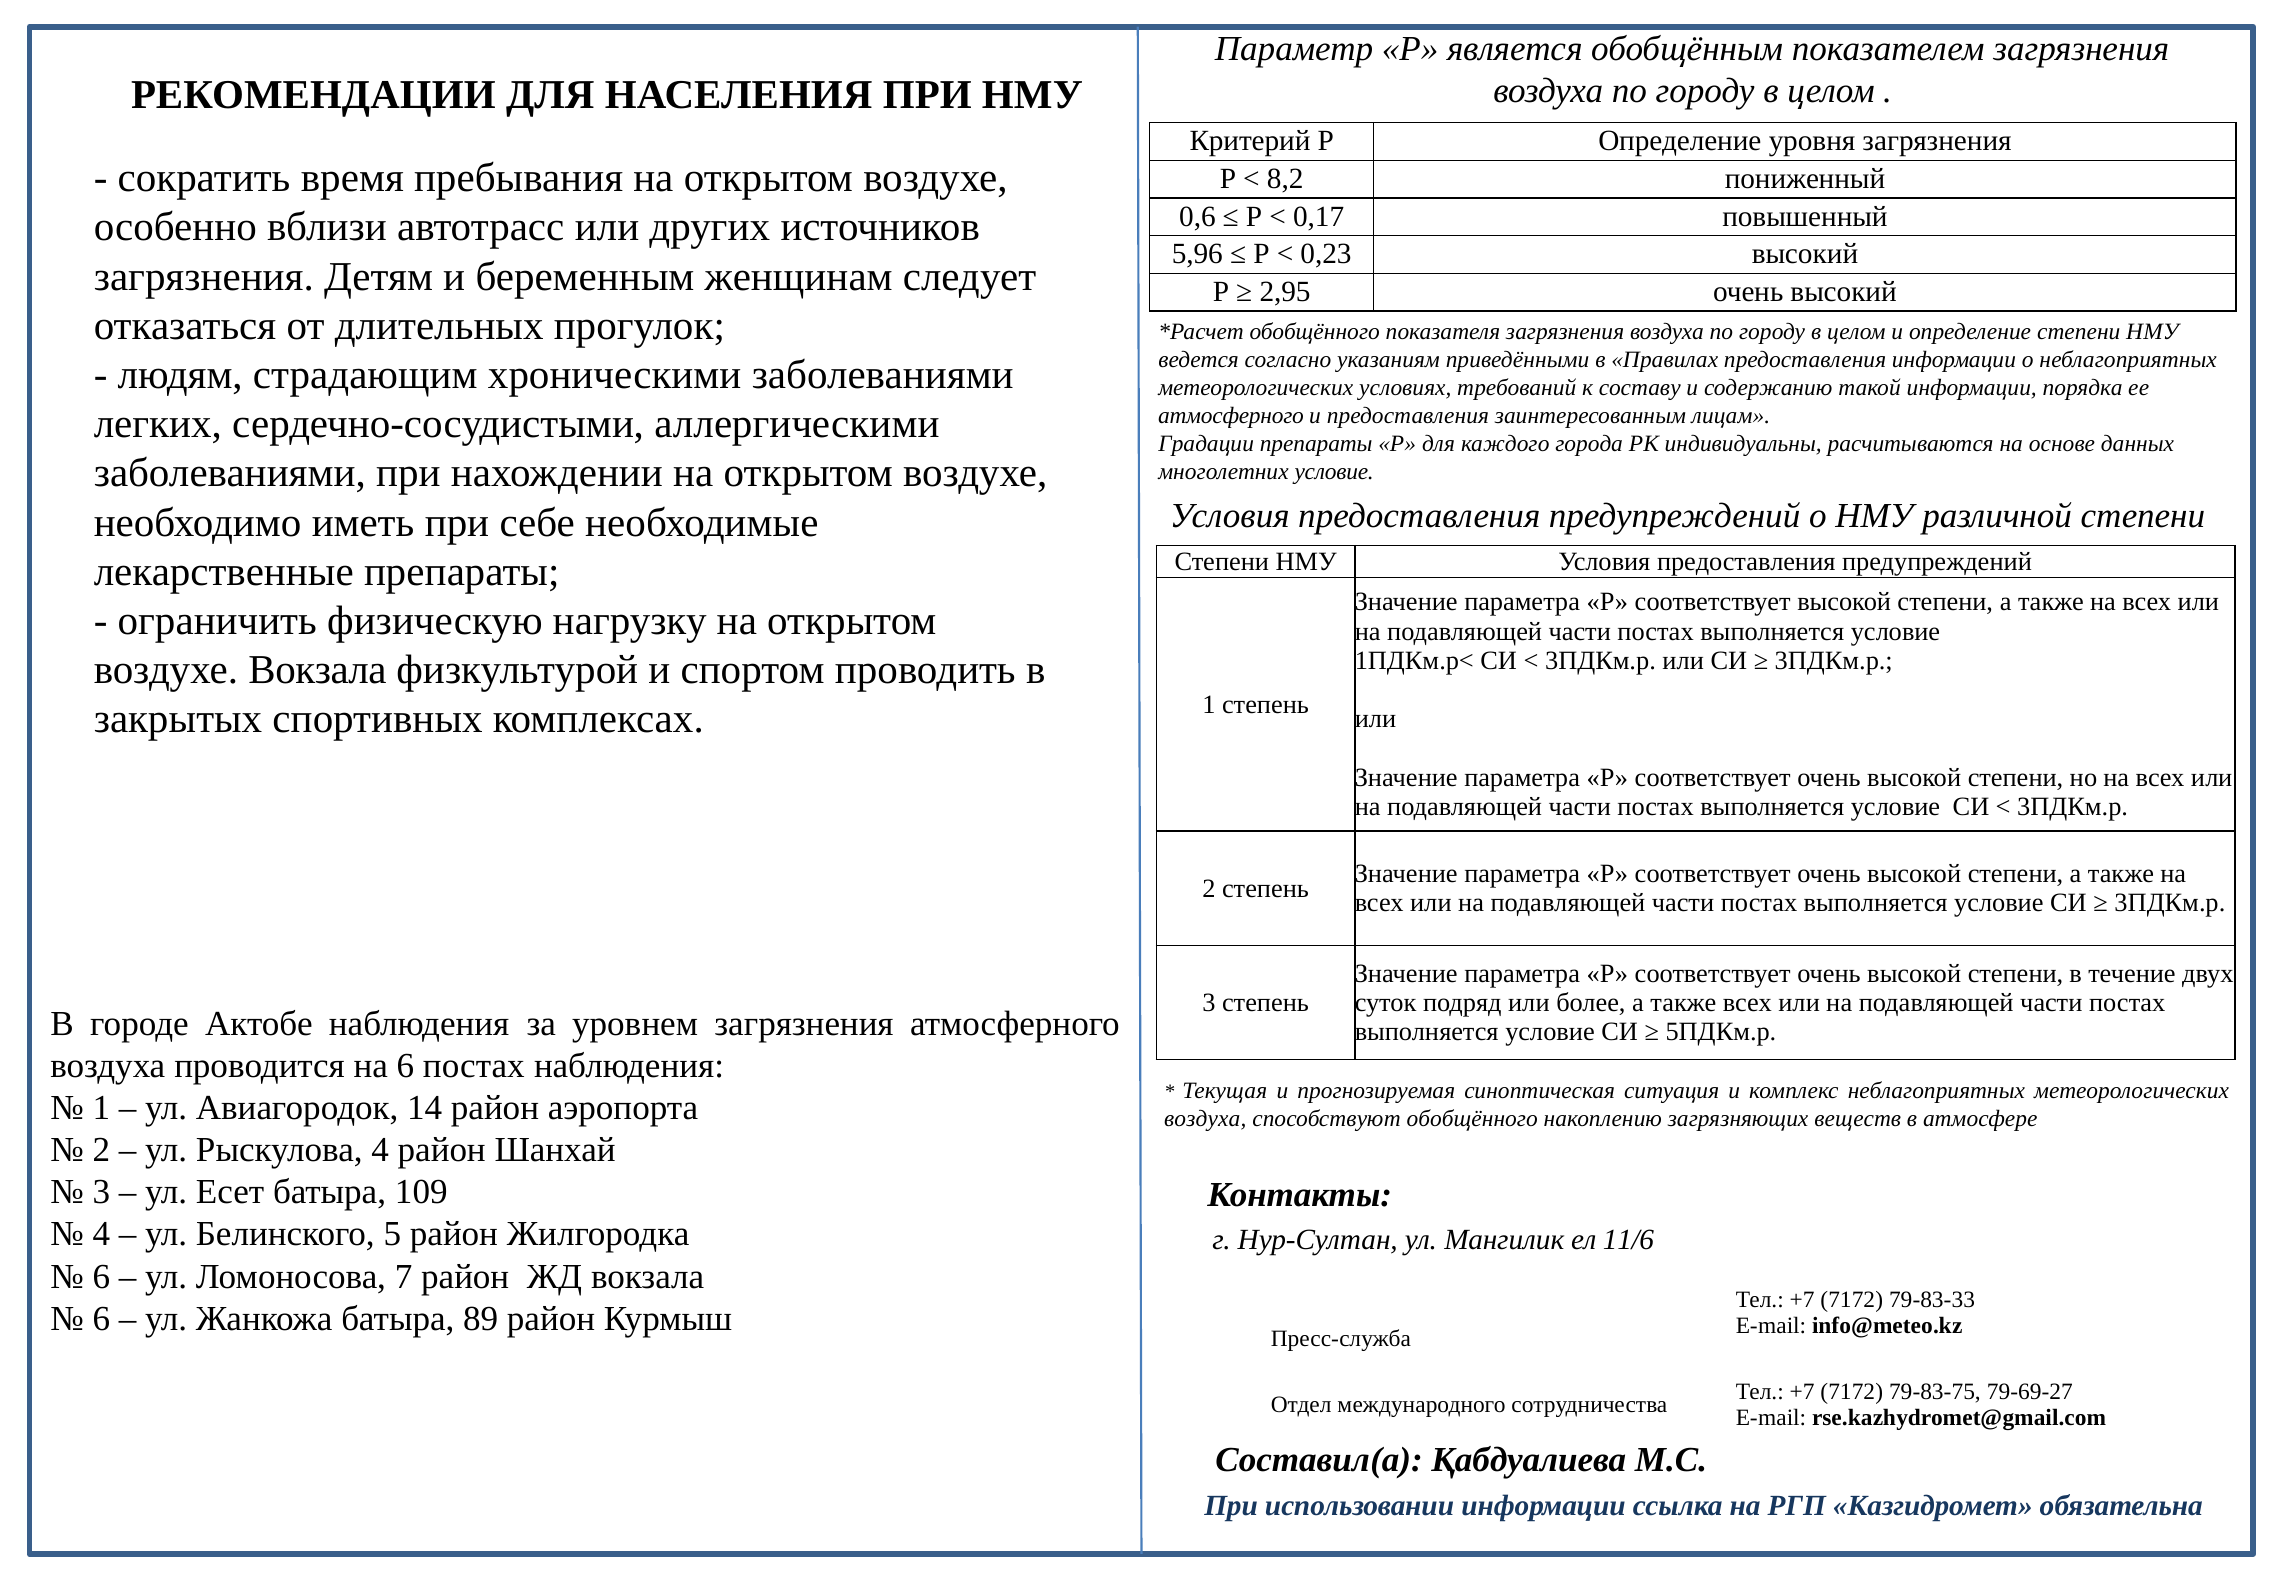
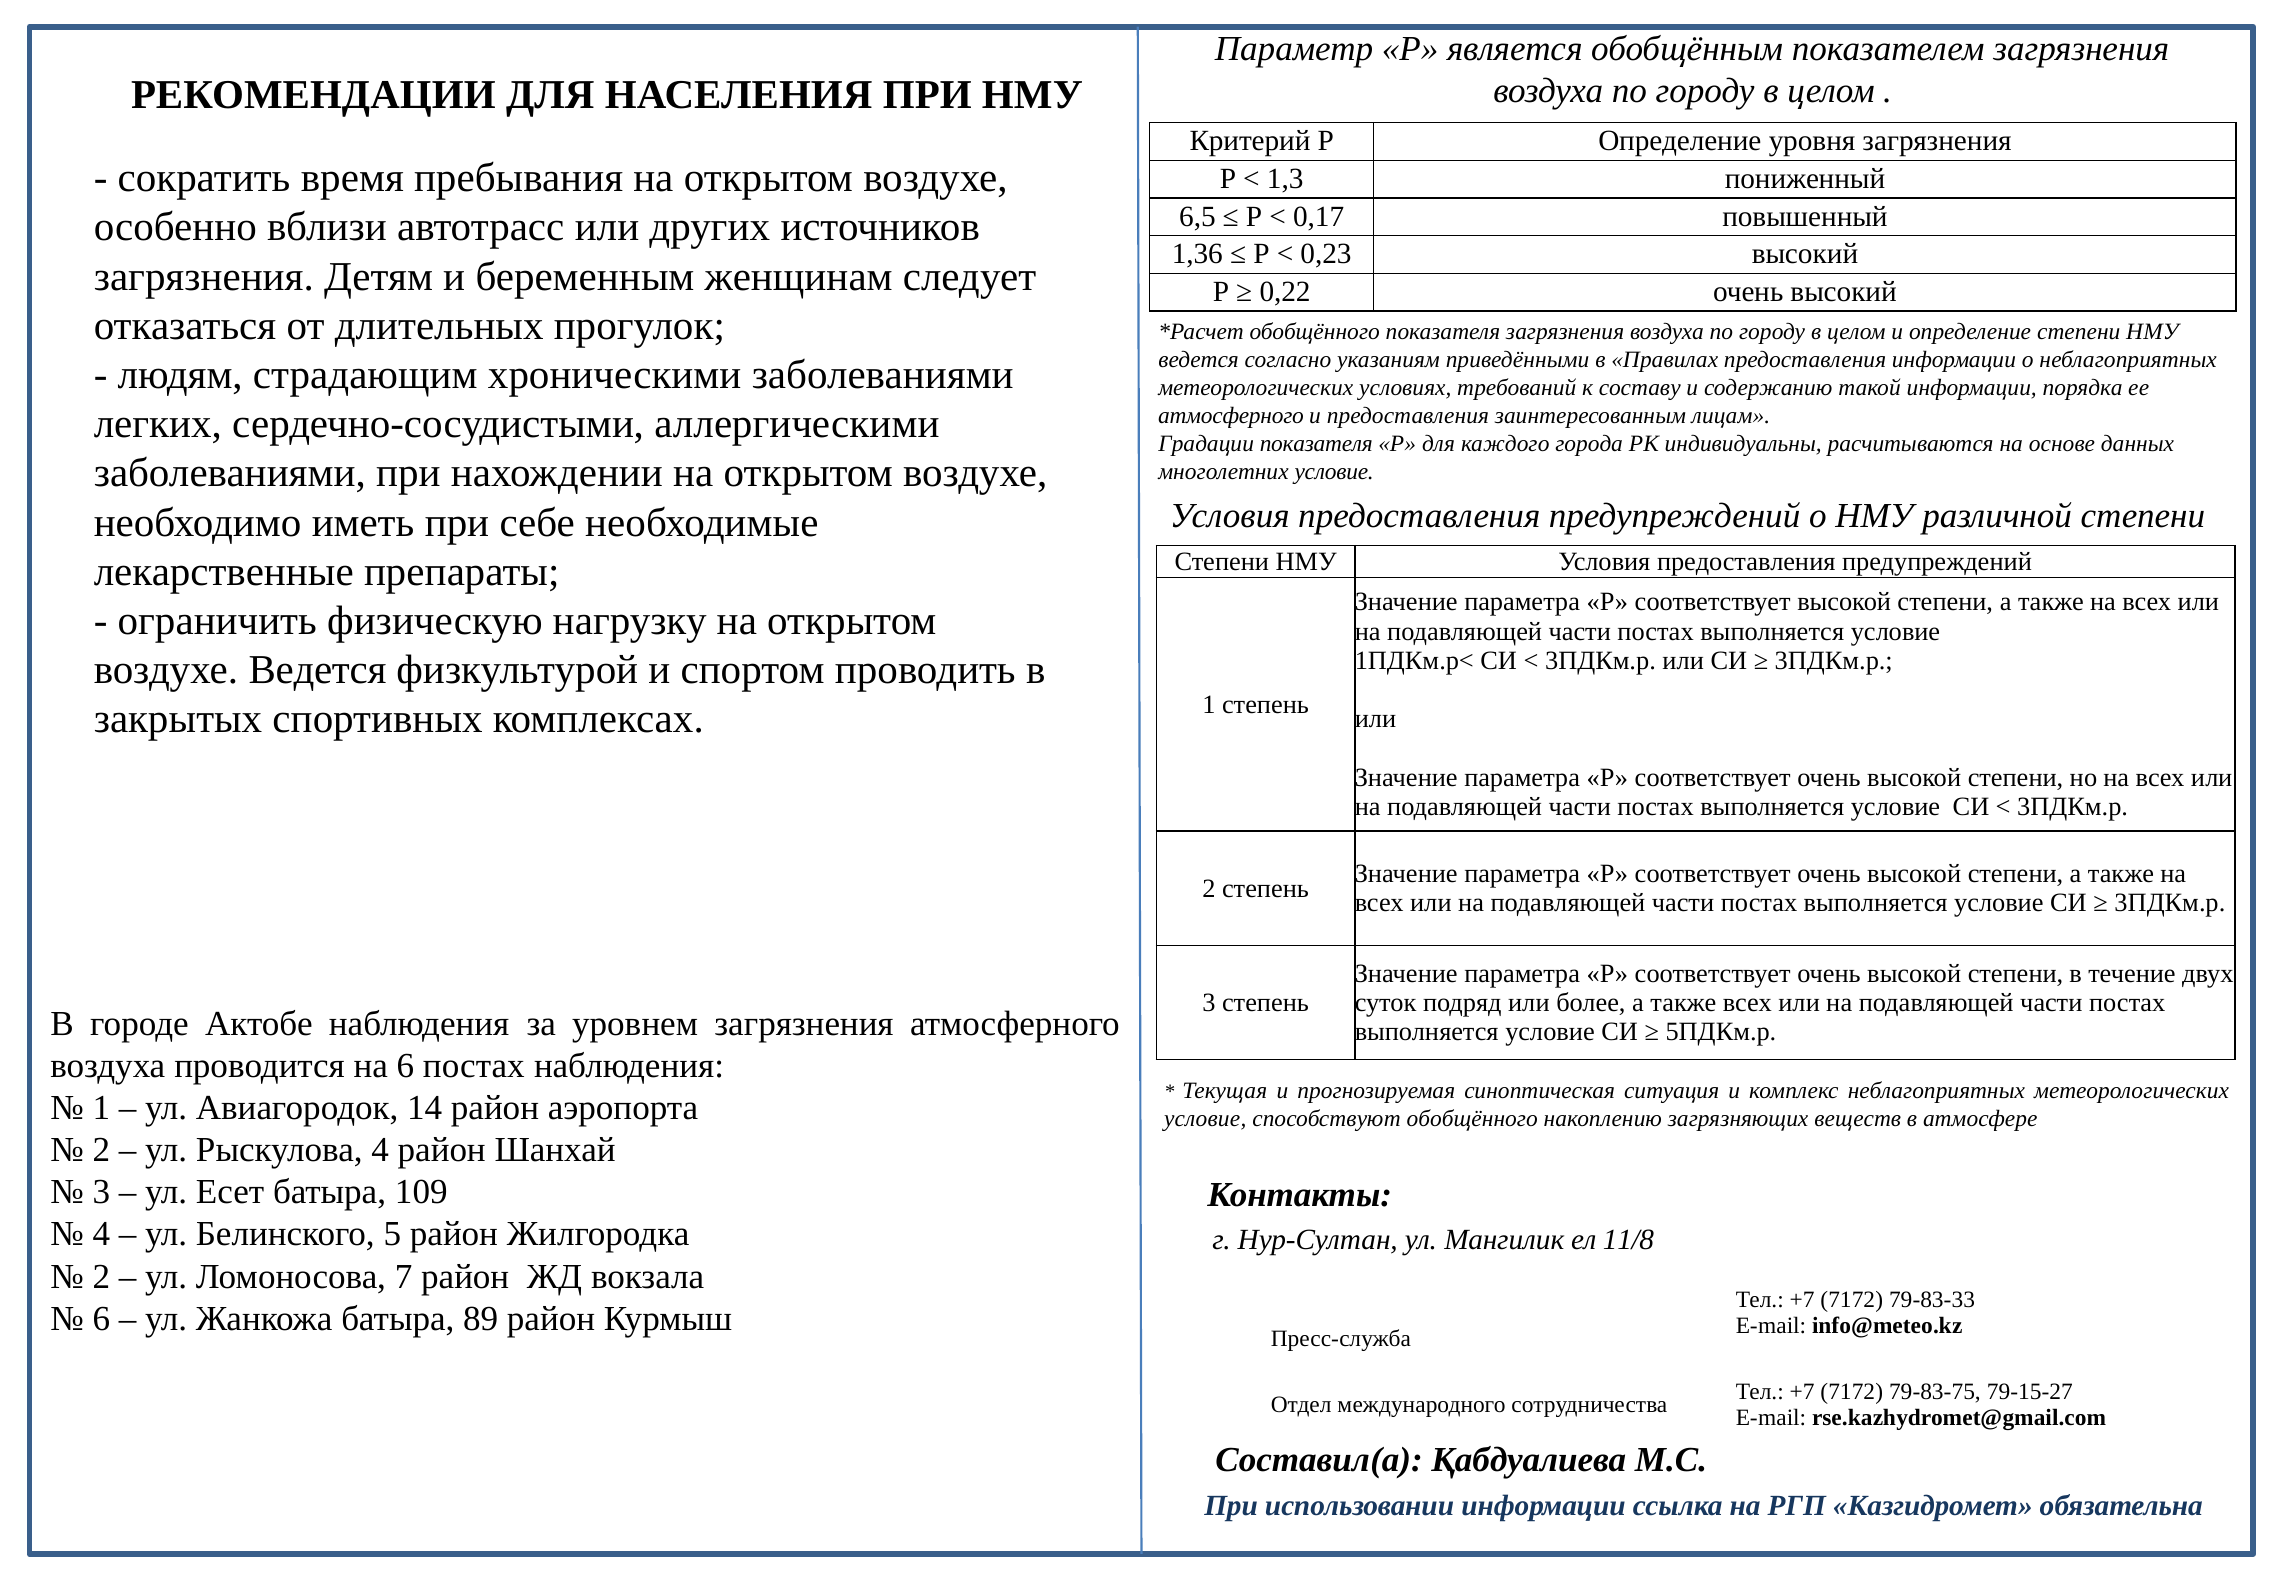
8,2: 8,2 -> 1,3 (1285, 179)
0,6: 0,6 -> 6,5 (1197, 216)
5,96: 5,96 -> 1,36 (1197, 254)
2,95: 2,95 -> 0,22 (1285, 292)
Градации препараты: препараты -> показателя (1316, 443)
воздухе Вокзала: Вокзала -> Ведется (317, 670)
воздуха: воздуха -> условие (1205, 1119)
11/6: 11/6 -> 11/8 (1629, 1240)
6: 6 -> 2 (101, 1276)
79-69-27: 79-69-27 -> 79-15-27 (2030, 1391)
